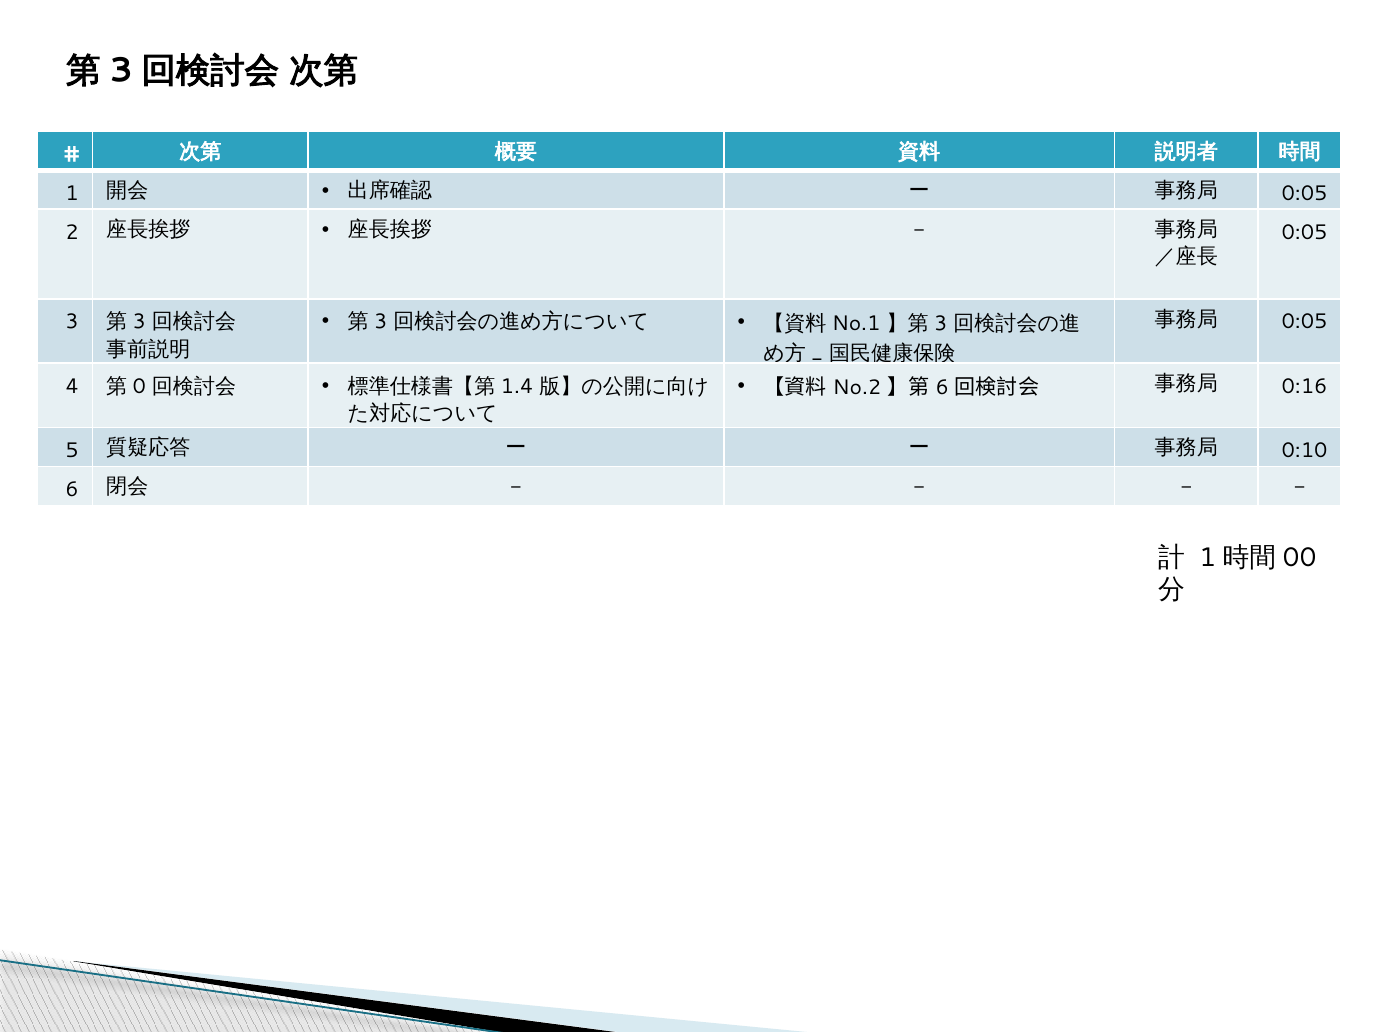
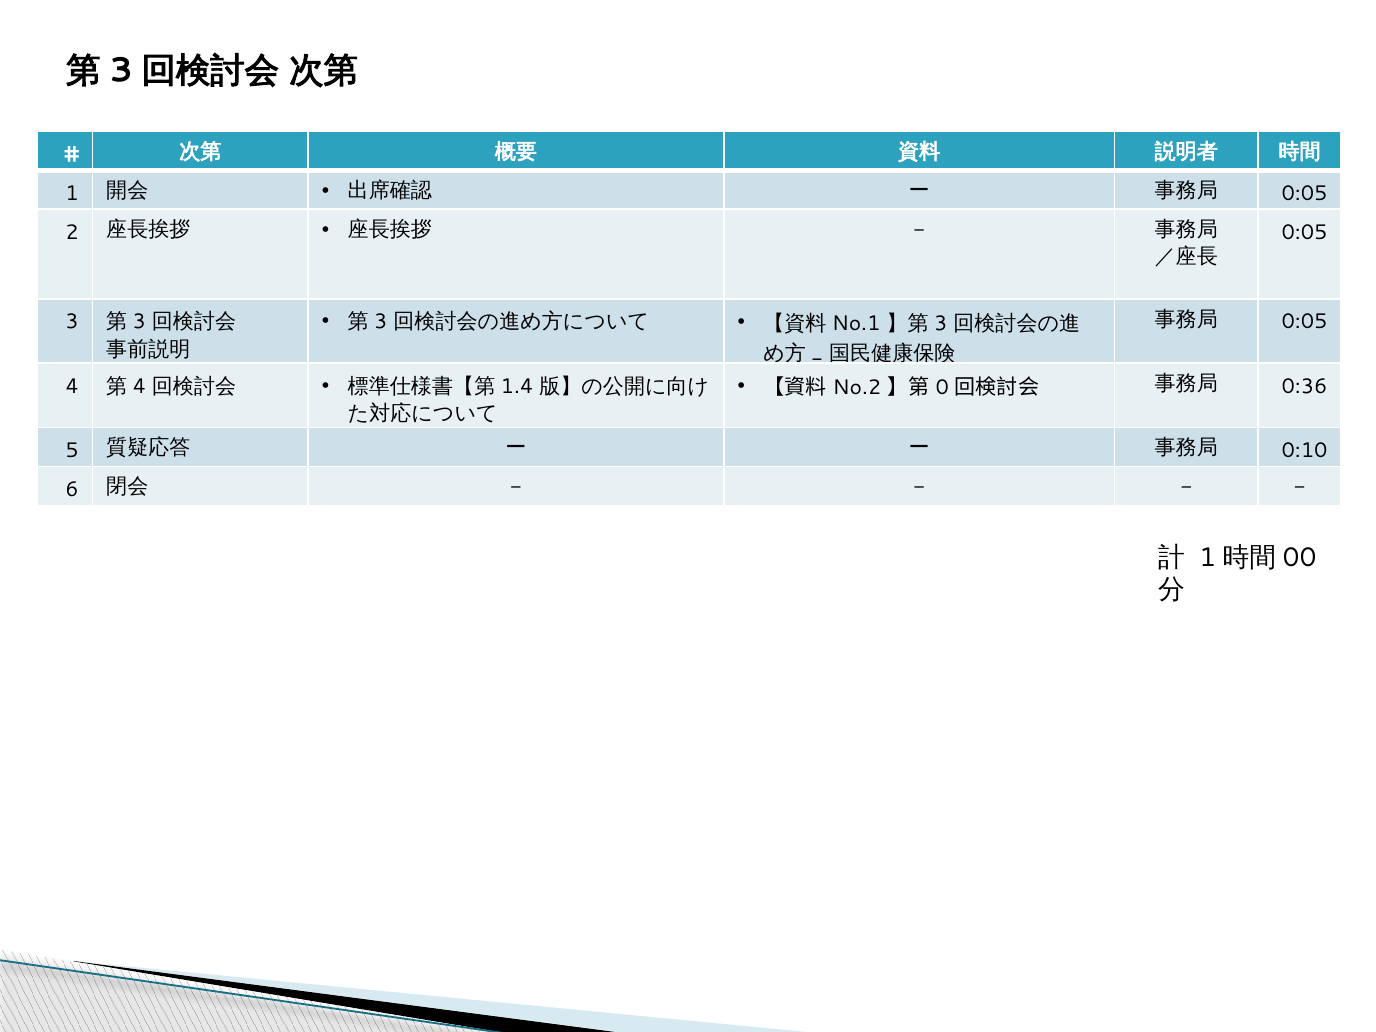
6: 6 -> 0 (942, 388)
0:16: 0:16 -> 0:36 (1305, 386)
0: 0 -> 4 (139, 386)
